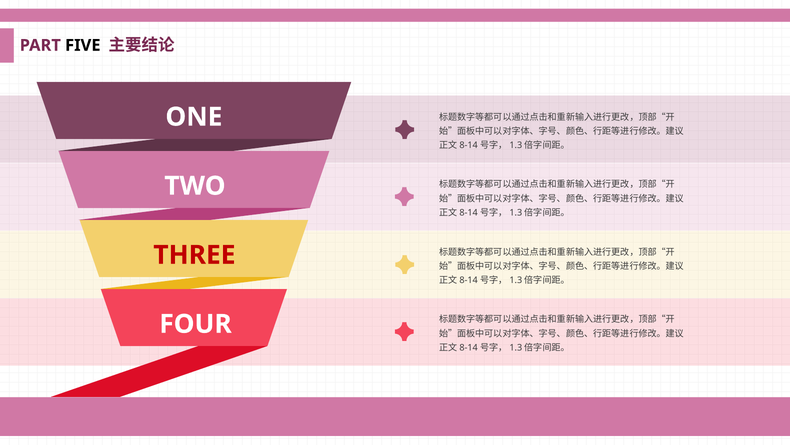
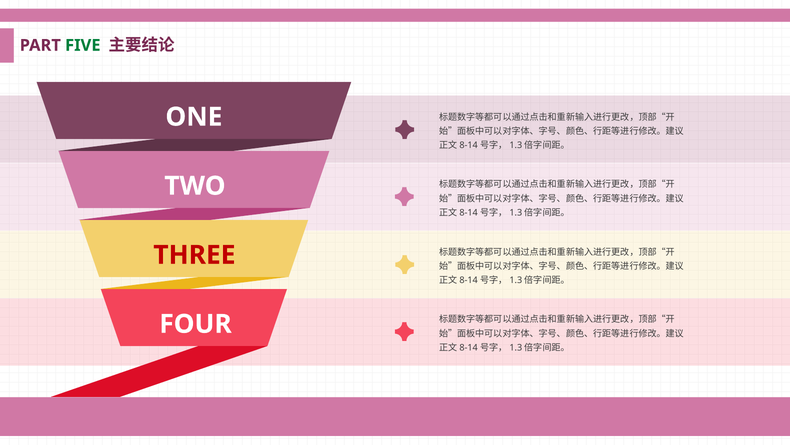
FIVE colour: black -> green (83, 45)
